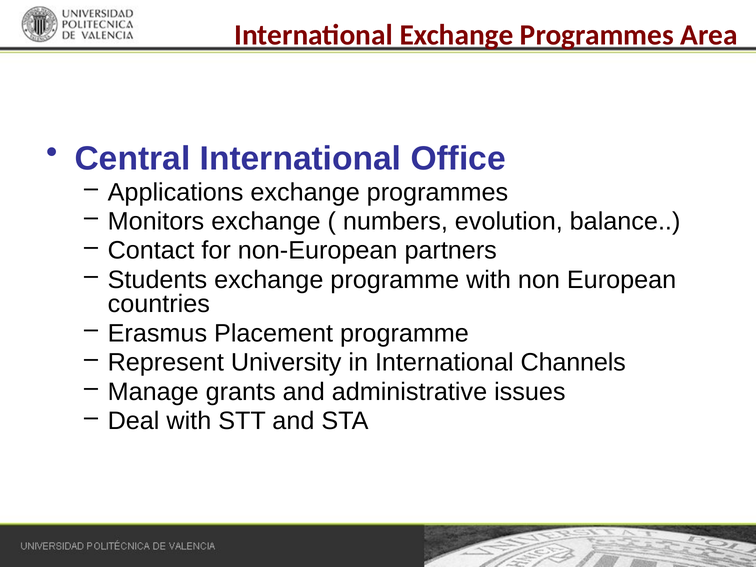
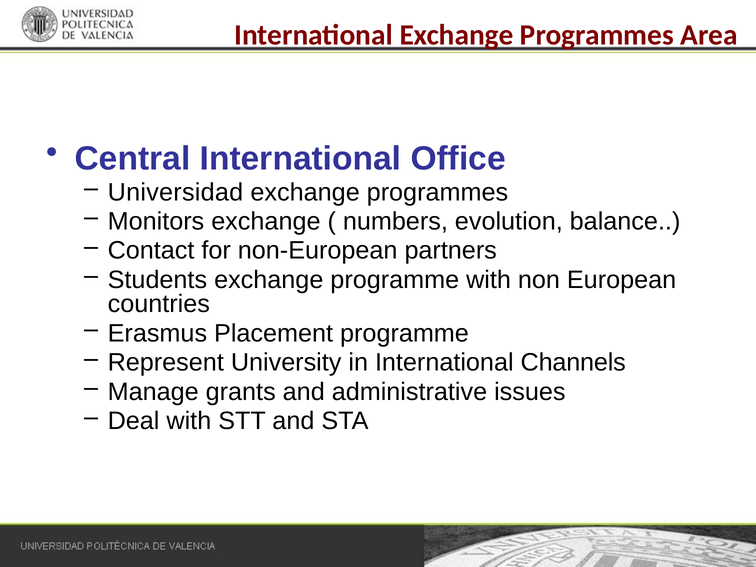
Applications: Applications -> Universidad (175, 192)
